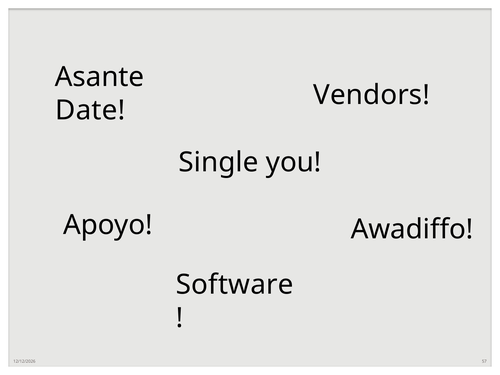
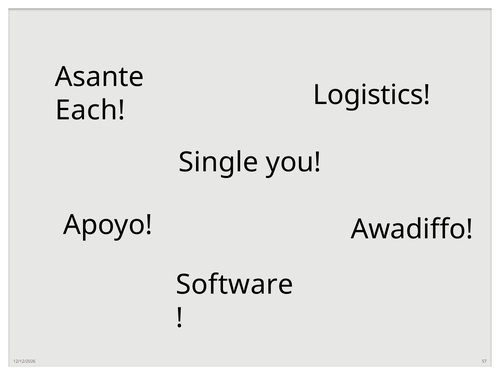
Vendors: Vendors -> Logistics (372, 95)
Date: Date -> Each (90, 110)
